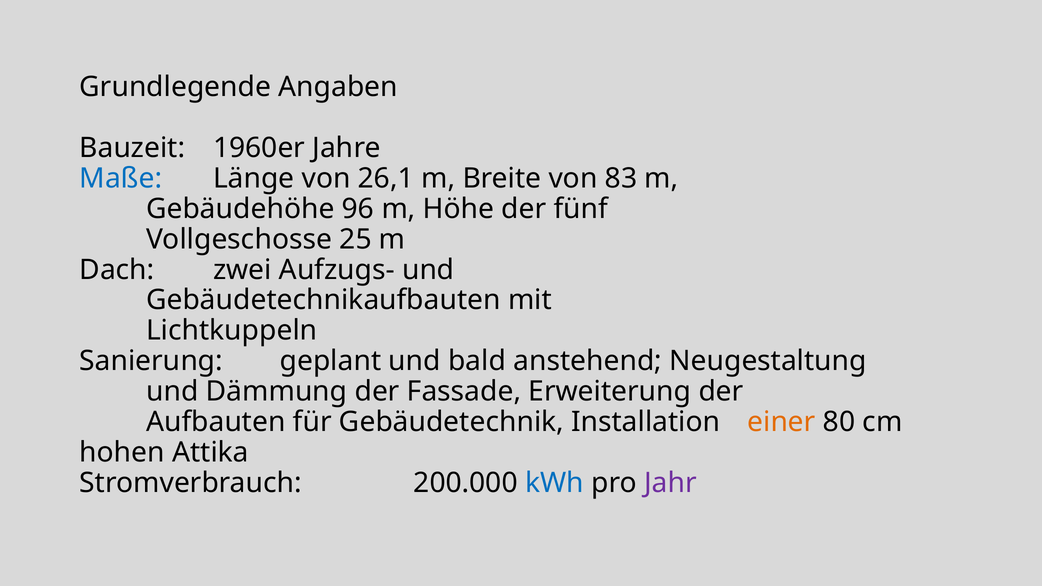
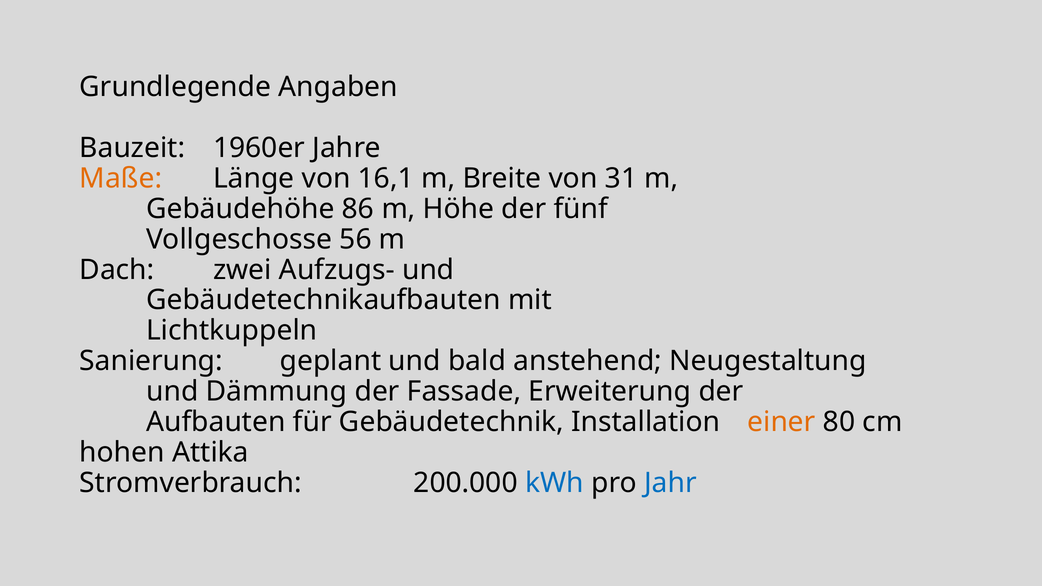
Maße colour: blue -> orange (121, 178)
26,1: 26,1 -> 16,1 (386, 178)
83: 83 -> 31 (621, 178)
96: 96 -> 86 (358, 209)
25: 25 -> 56 (356, 239)
Jahr colour: purple -> blue (670, 483)
